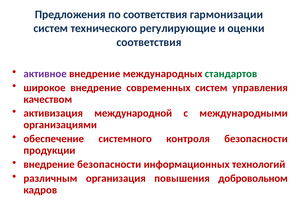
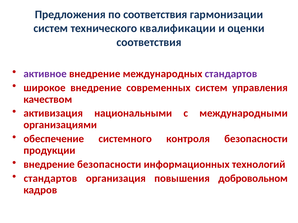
регулирующие: регулирующие -> квалификации (178, 28)
стандартов colour: green -> purple (231, 74)
международной: международной -> национальными (133, 113)
различным: различным -> стандартов (50, 179)
